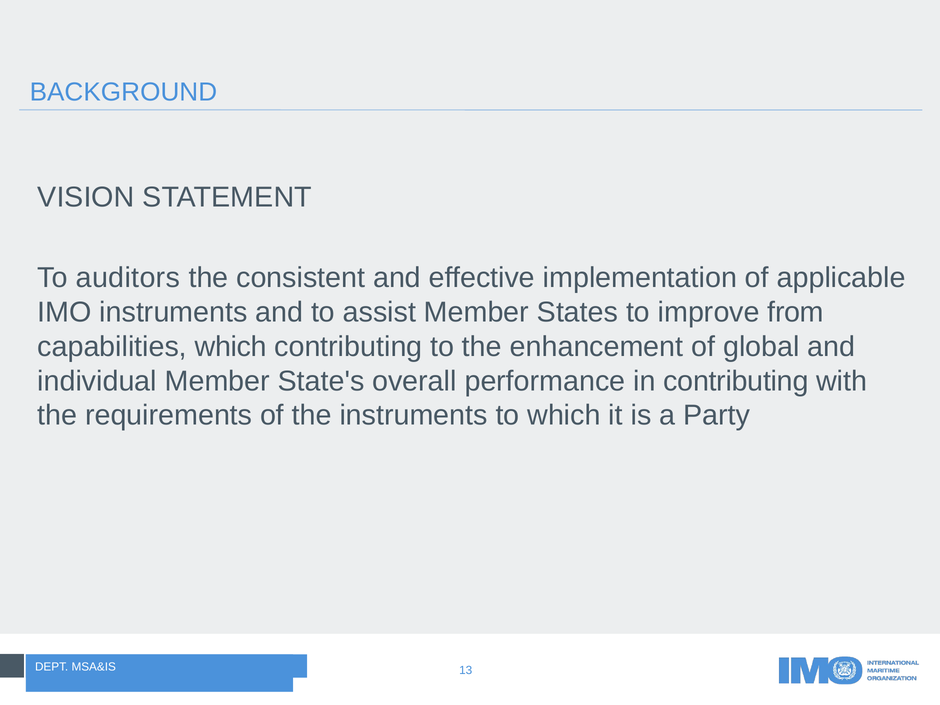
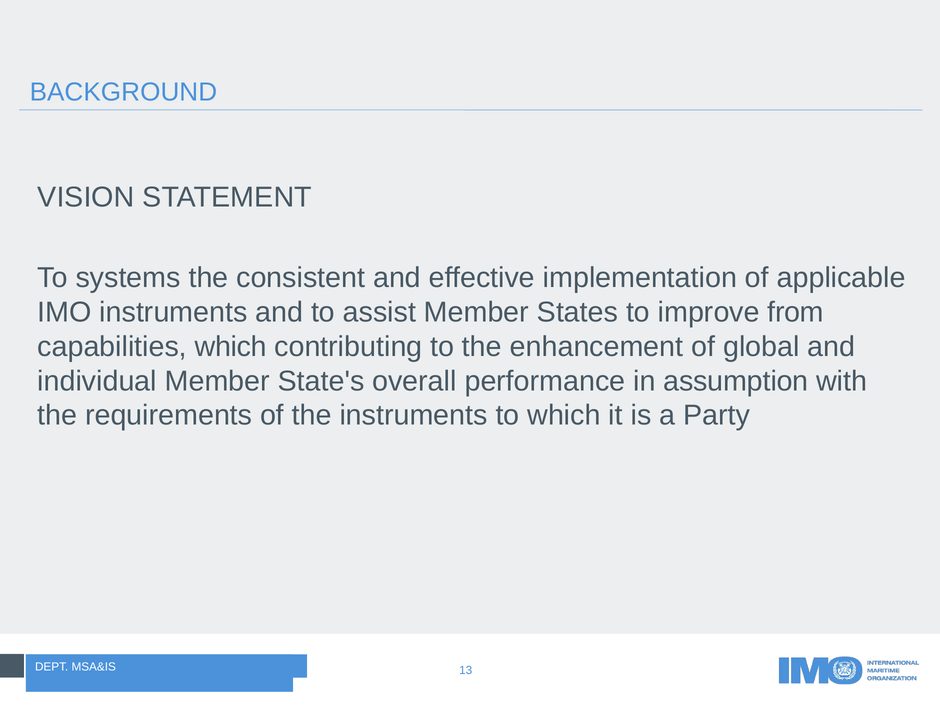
auditors: auditors -> systems (128, 278)
in contributing: contributing -> assumption (736, 381)
